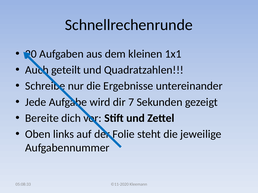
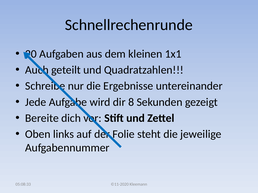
7: 7 -> 8 (131, 102)
